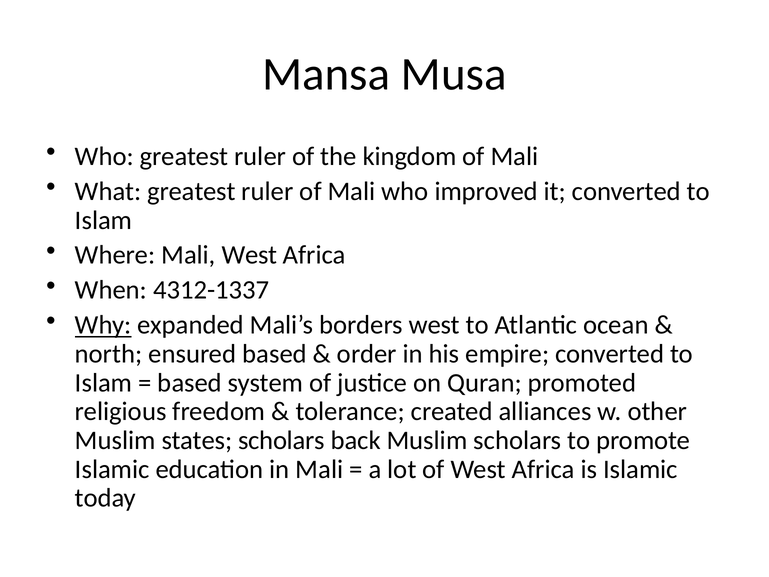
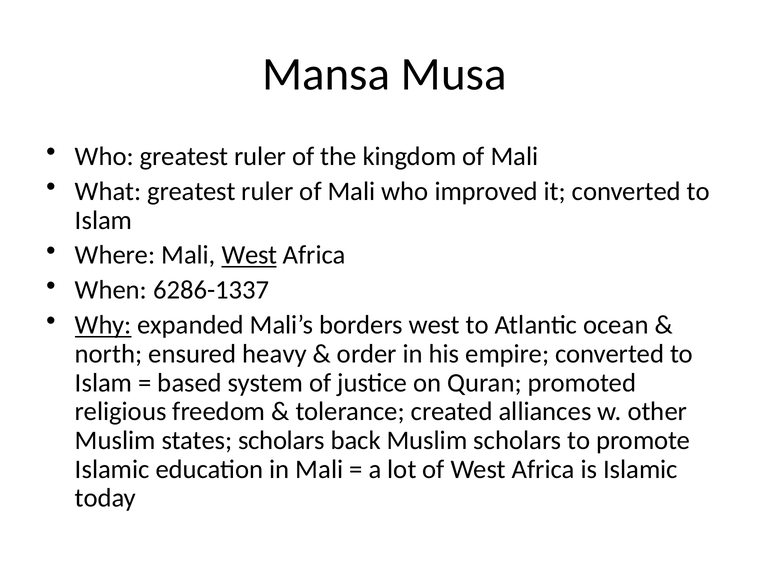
West underline: none -> present (249, 255)
4312-1337: 4312-1337 -> 6286-1337 (211, 290)
ensured based: based -> heavy (275, 354)
